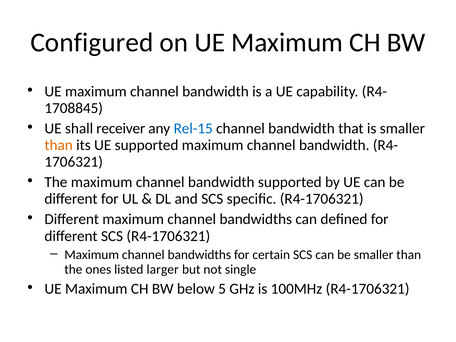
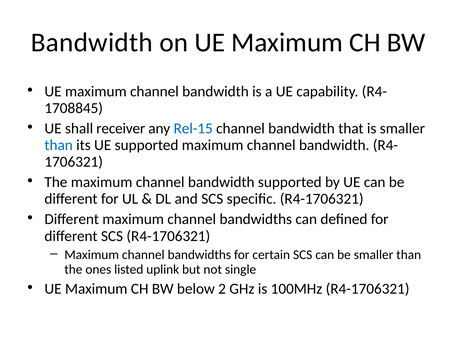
Configured: Configured -> Bandwidth (92, 43)
than colour: orange -> blue (59, 145)
larger: larger -> uplink (163, 269)
5: 5 -> 2 (222, 289)
